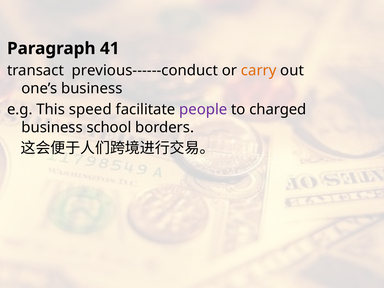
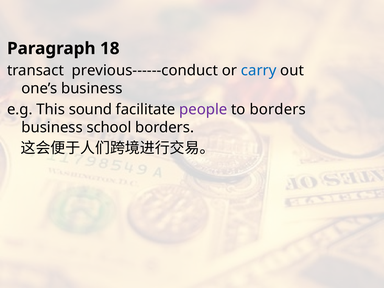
41: 41 -> 18 (110, 48)
carry colour: orange -> blue (259, 71)
speed: speed -> sound (90, 109)
to charged: charged -> borders (278, 109)
